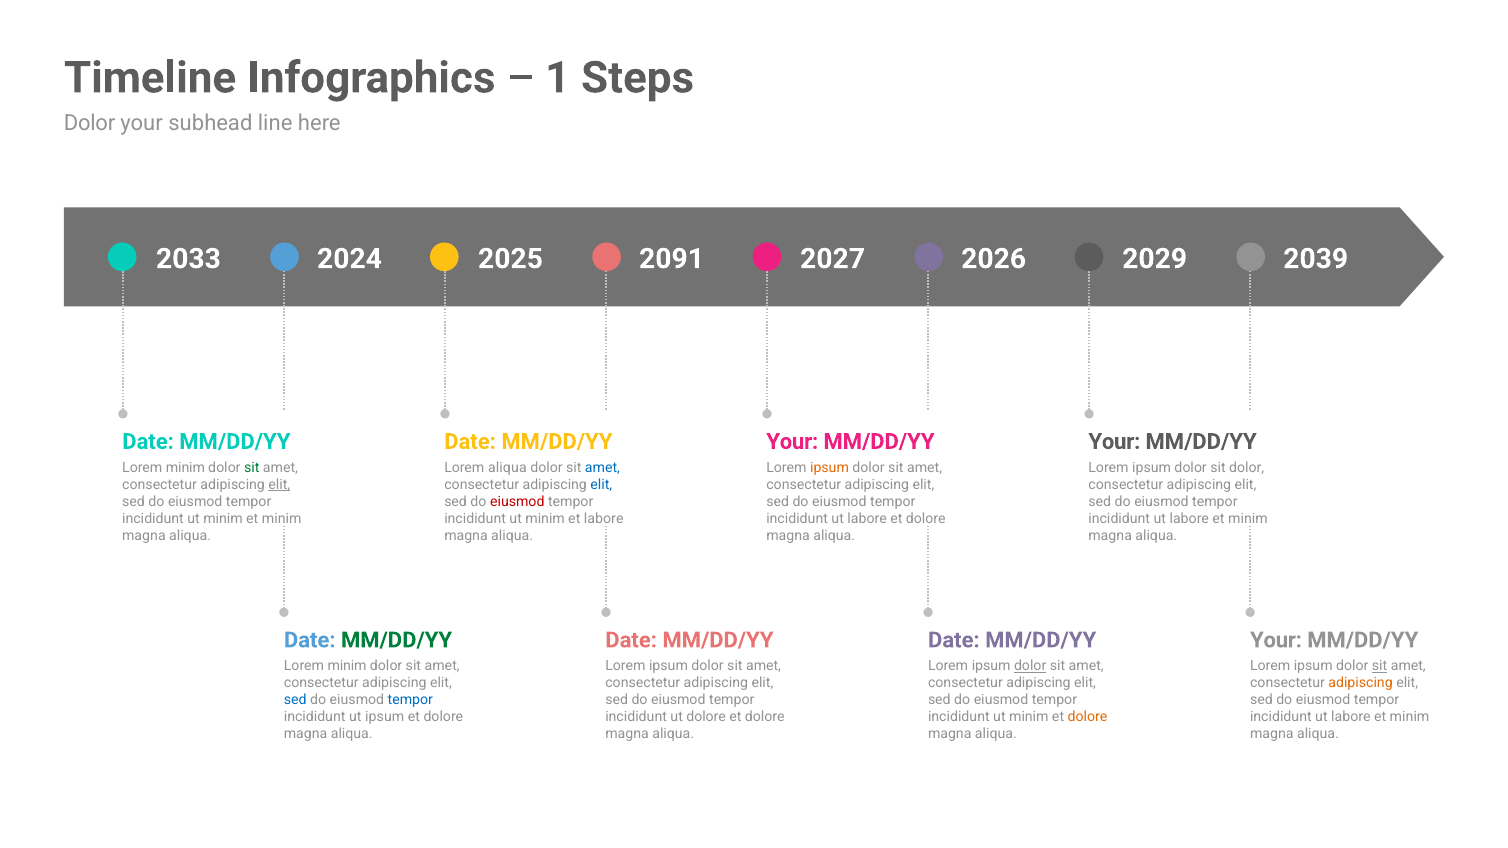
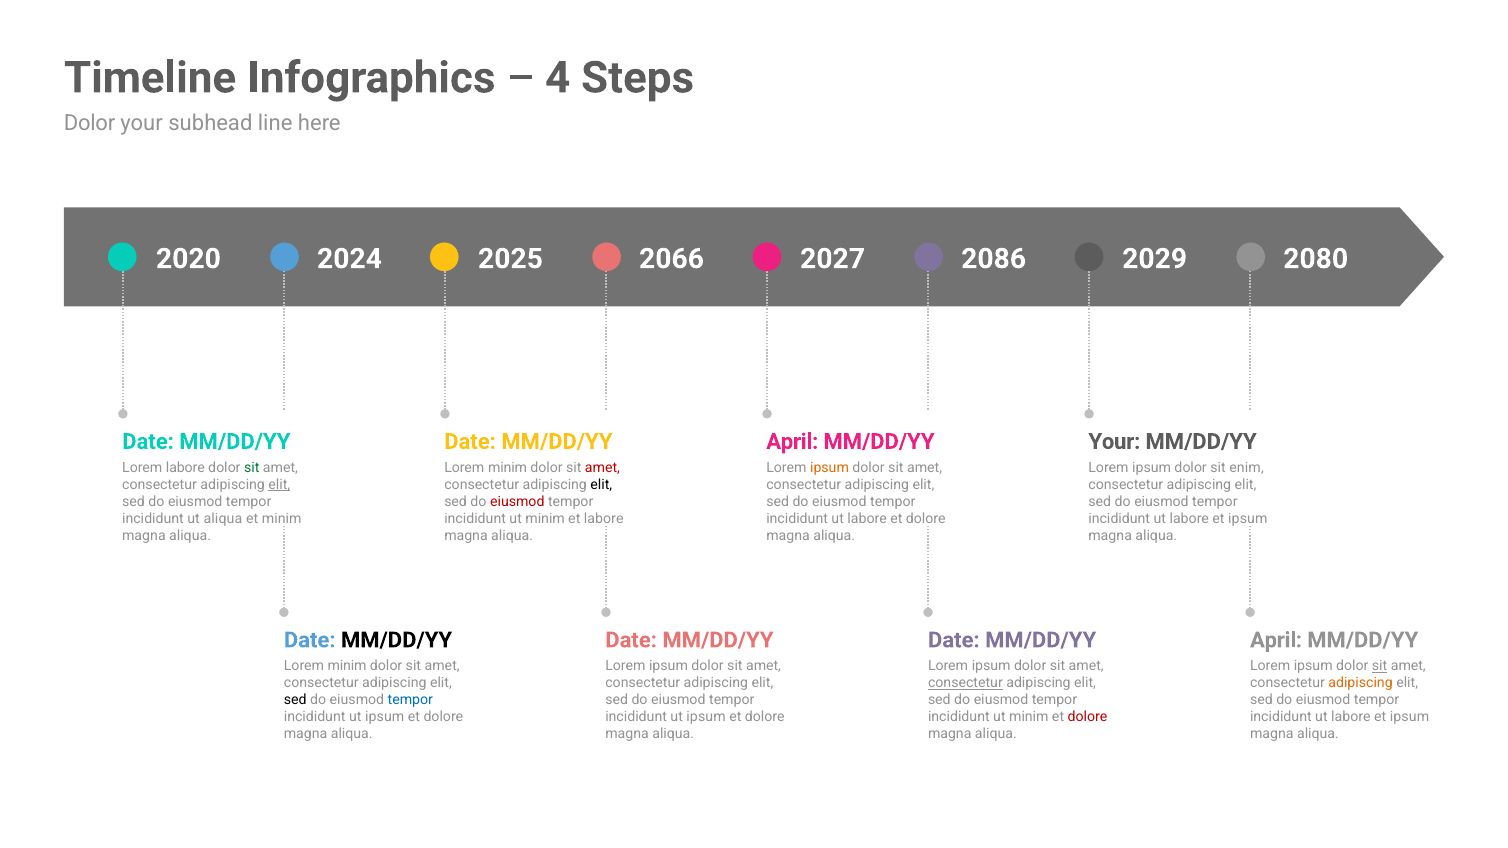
1: 1 -> 4 (558, 78)
2033: 2033 -> 2020 (188, 259)
2091: 2091 -> 2066 (671, 259)
2026: 2026 -> 2086 (994, 259)
2039: 2039 -> 2080 (1316, 259)
Your: Your -> April (792, 442)
minim: minim -> labore (185, 468)
aliqua: aliqua -> minim (508, 468)
amet colour: blue -> red (602, 468)
sit dolor: dolor -> enim (1247, 468)
elit colour: blue -> black (601, 485)
minim: minim -> aliqua (223, 519)
minim: minim -> ipsum (1248, 519)
MM/DD/YY colour: green -> black (397, 640)
Your: Your -> April (1276, 640)
dolor underline: present -> none (1030, 666)
consectetur underline: none -> present (965, 683)
sed colour: blue -> black (295, 700)
dolore: dolore -> ipsum (706, 717)
dolore colour: orange -> red (1088, 717)
minim: minim -> ipsum (1409, 717)
